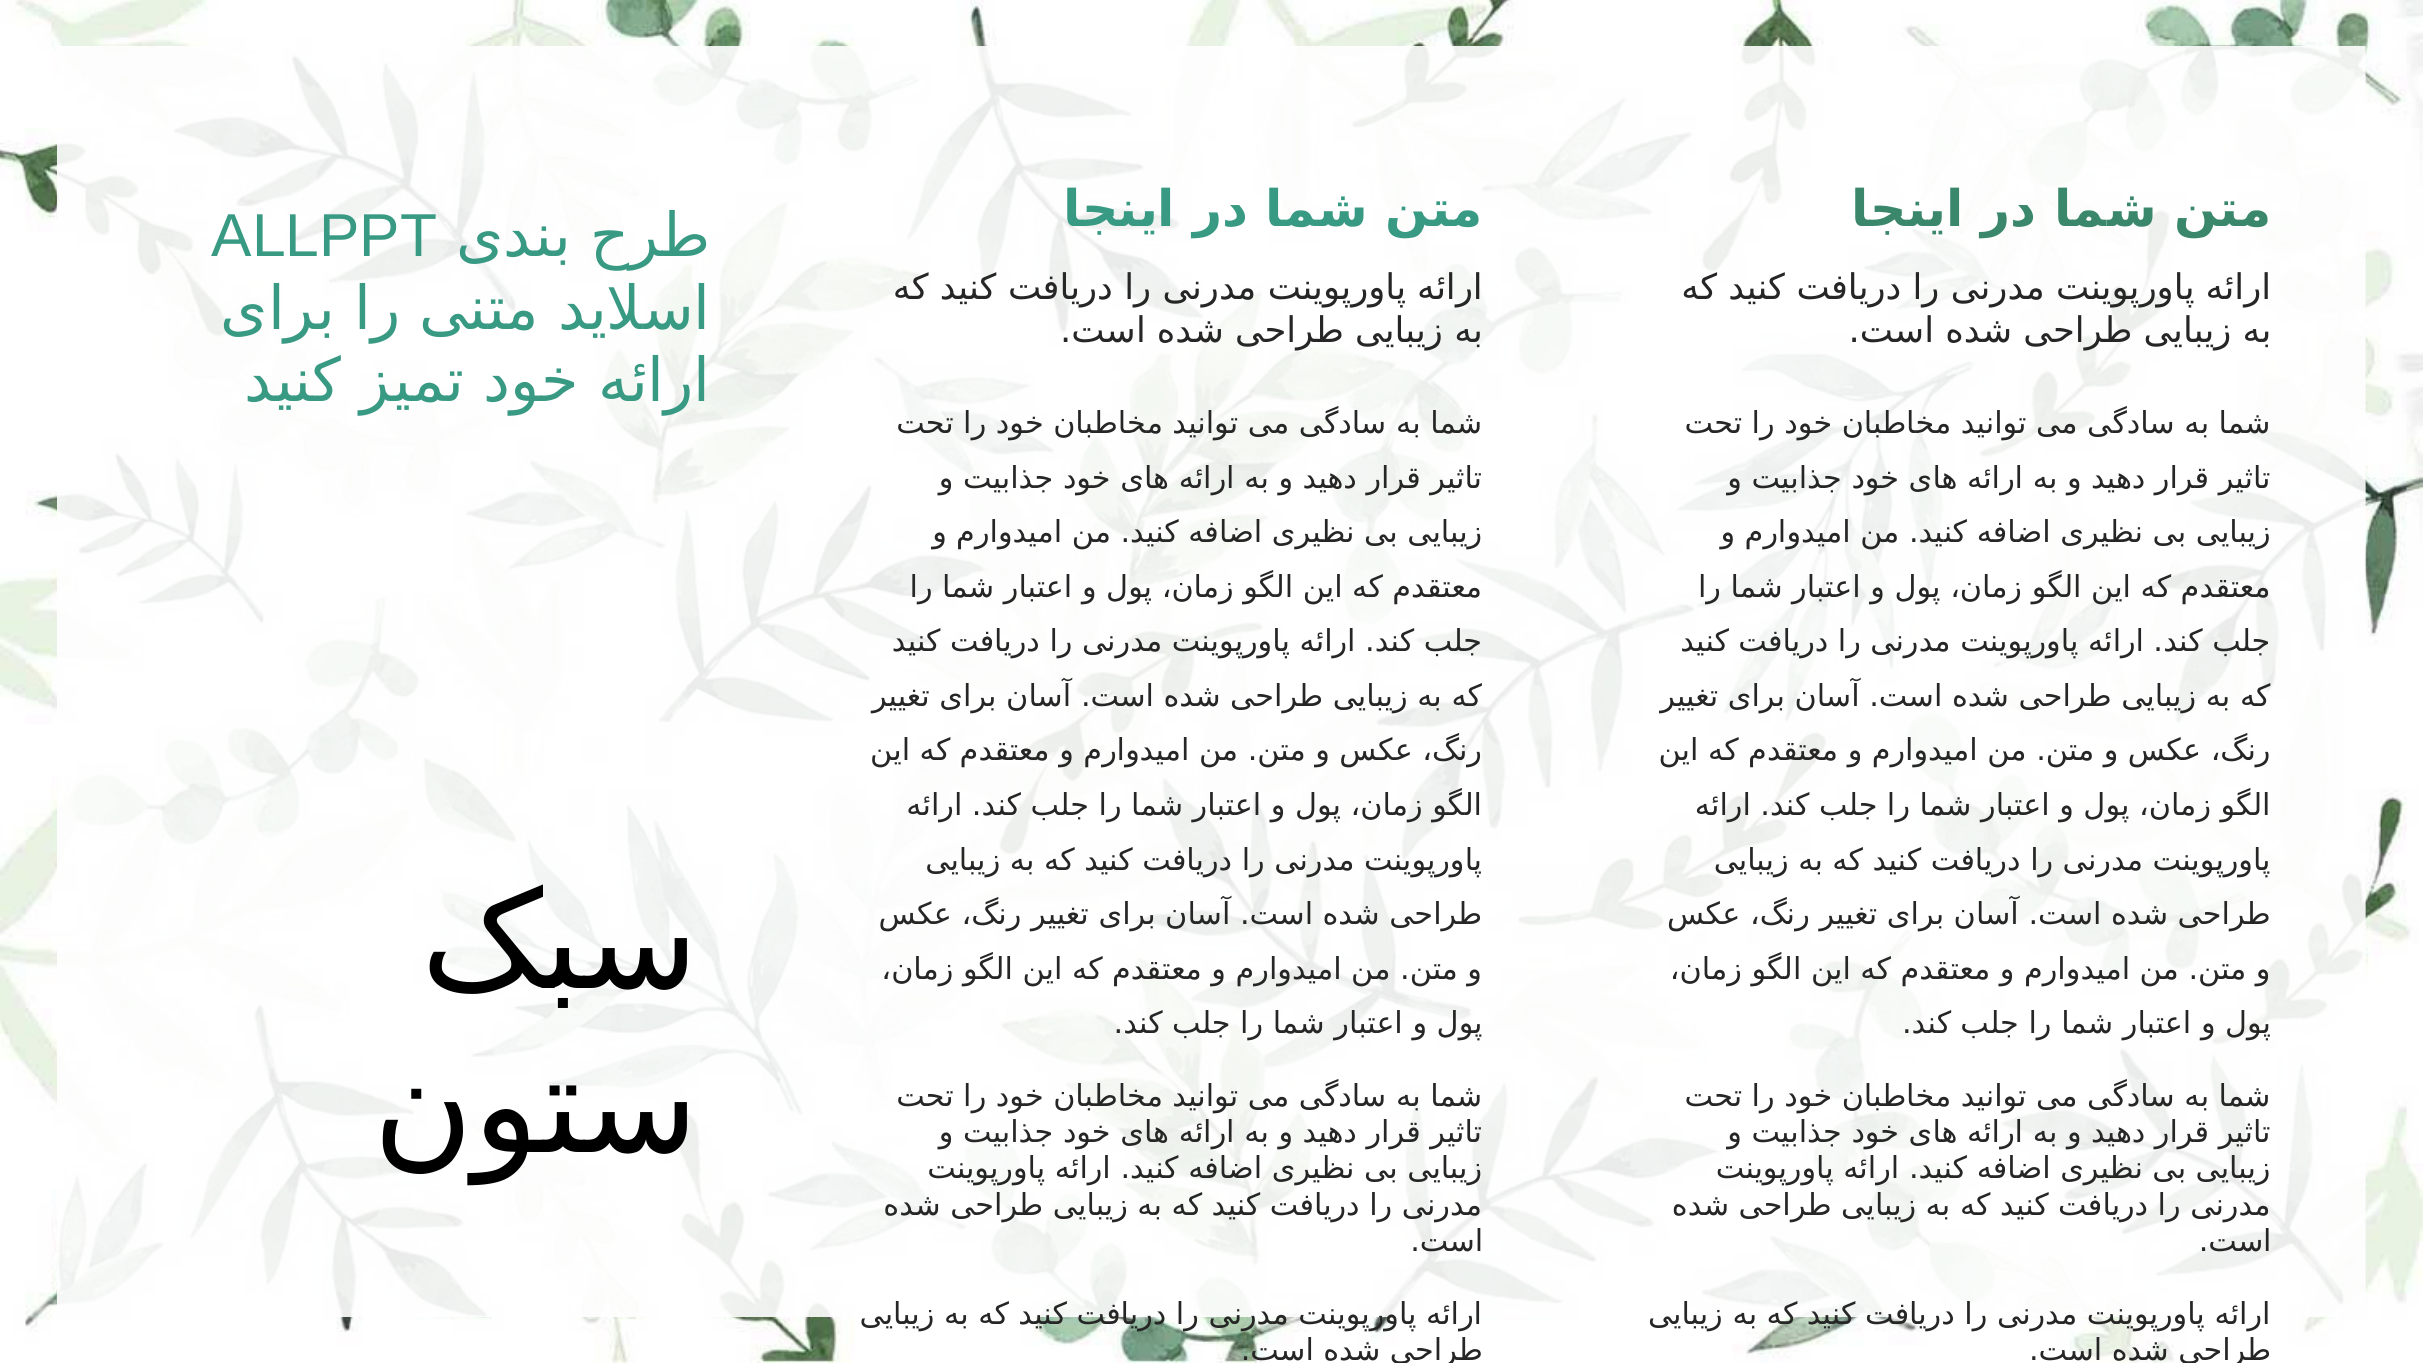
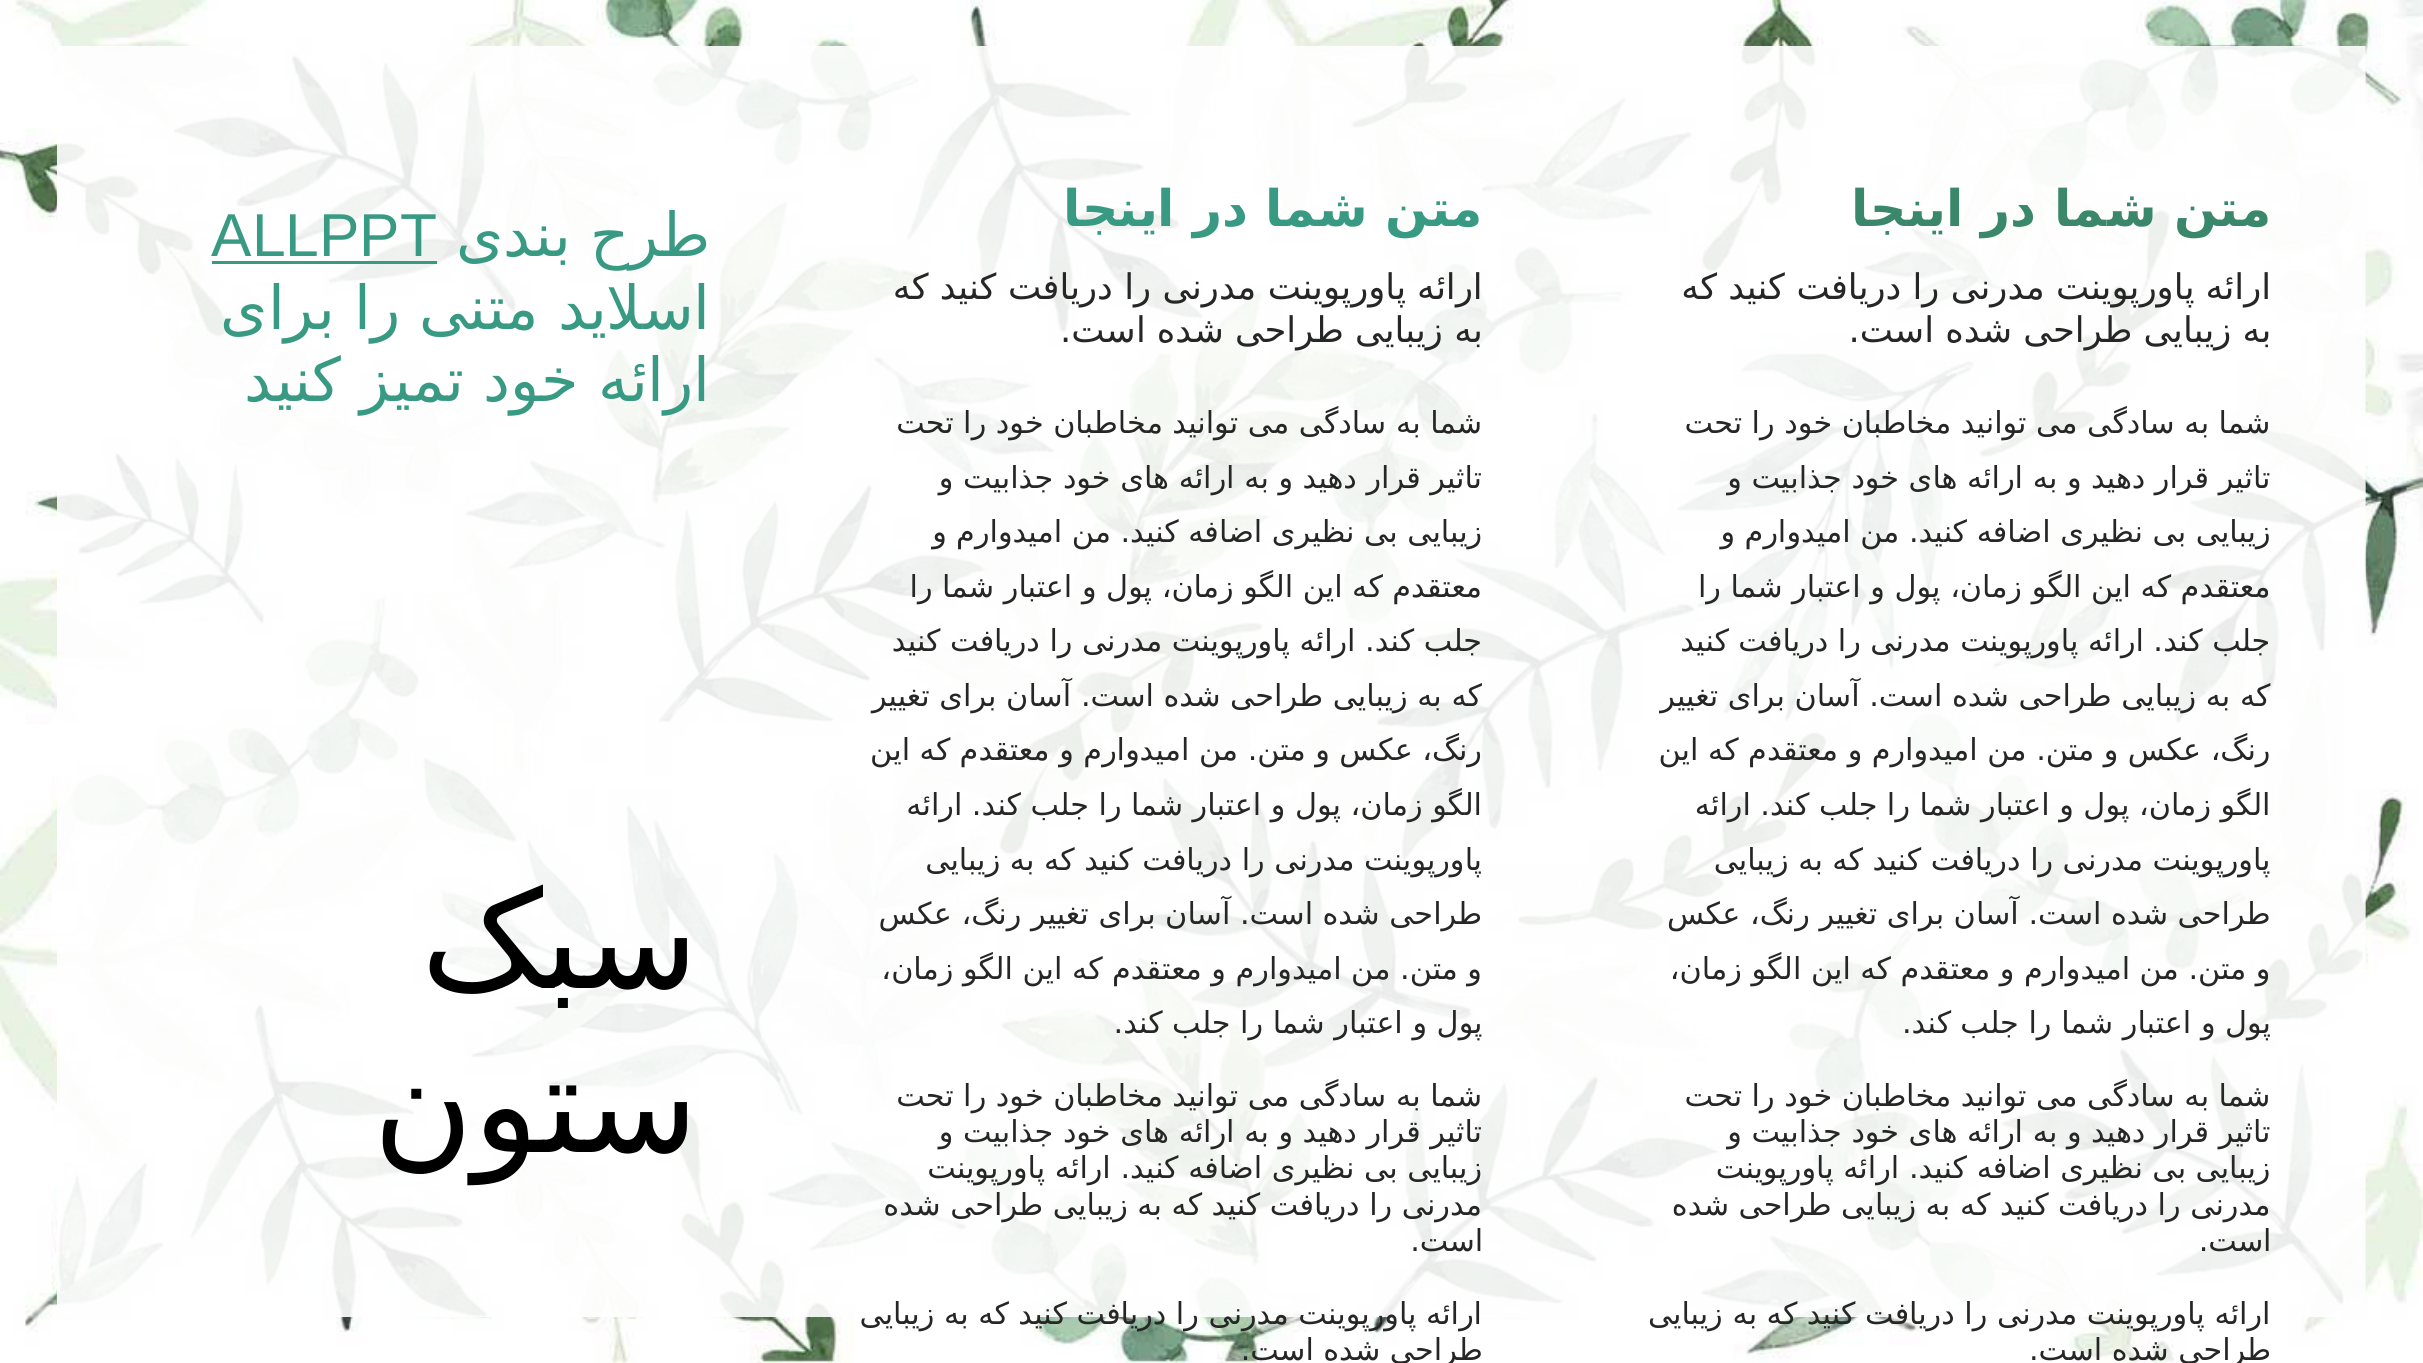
ALLPPT underline: none -> present (325, 236)
